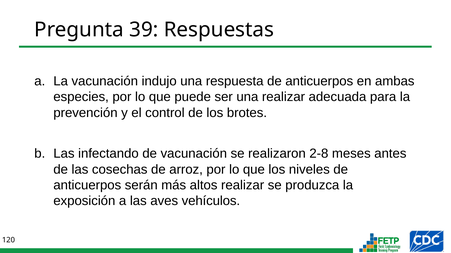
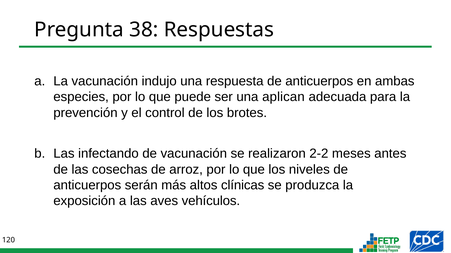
39: 39 -> 38 (144, 30)
una realizar: realizar -> aplican (283, 97)
2-8: 2-8 -> 2-2 (319, 154)
altos realizar: realizar -> clínicas (243, 186)
